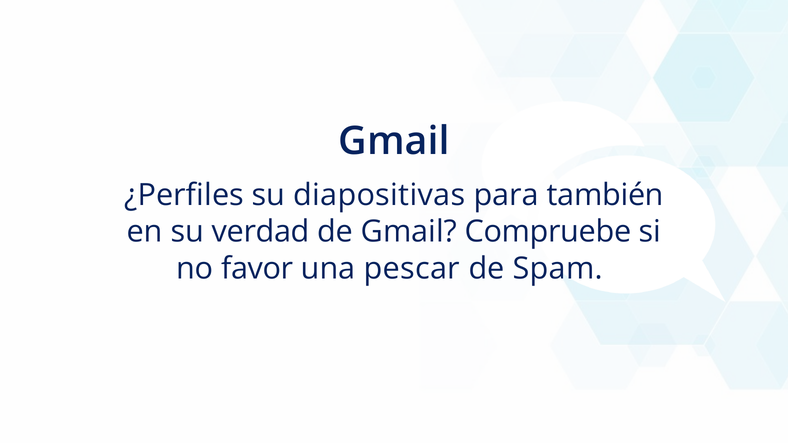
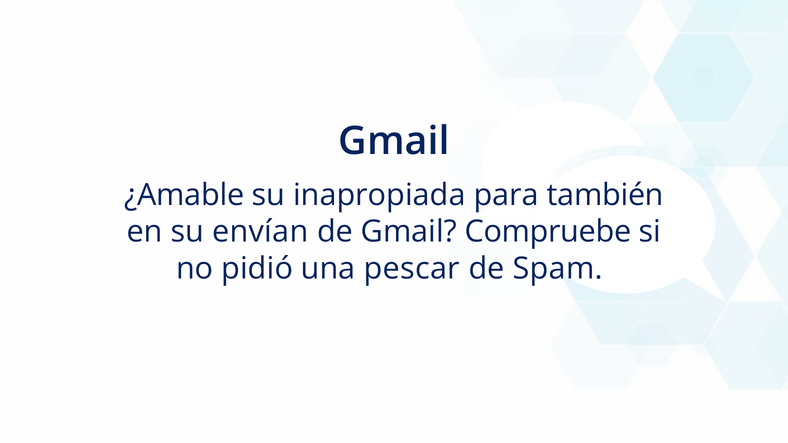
¿Perfiles: ¿Perfiles -> ¿Amable (184, 195)
diapositivas: diapositivas -> inapropiada (379, 195)
verdad: verdad -> envían (260, 232)
favor: favor -> pidió (257, 269)
